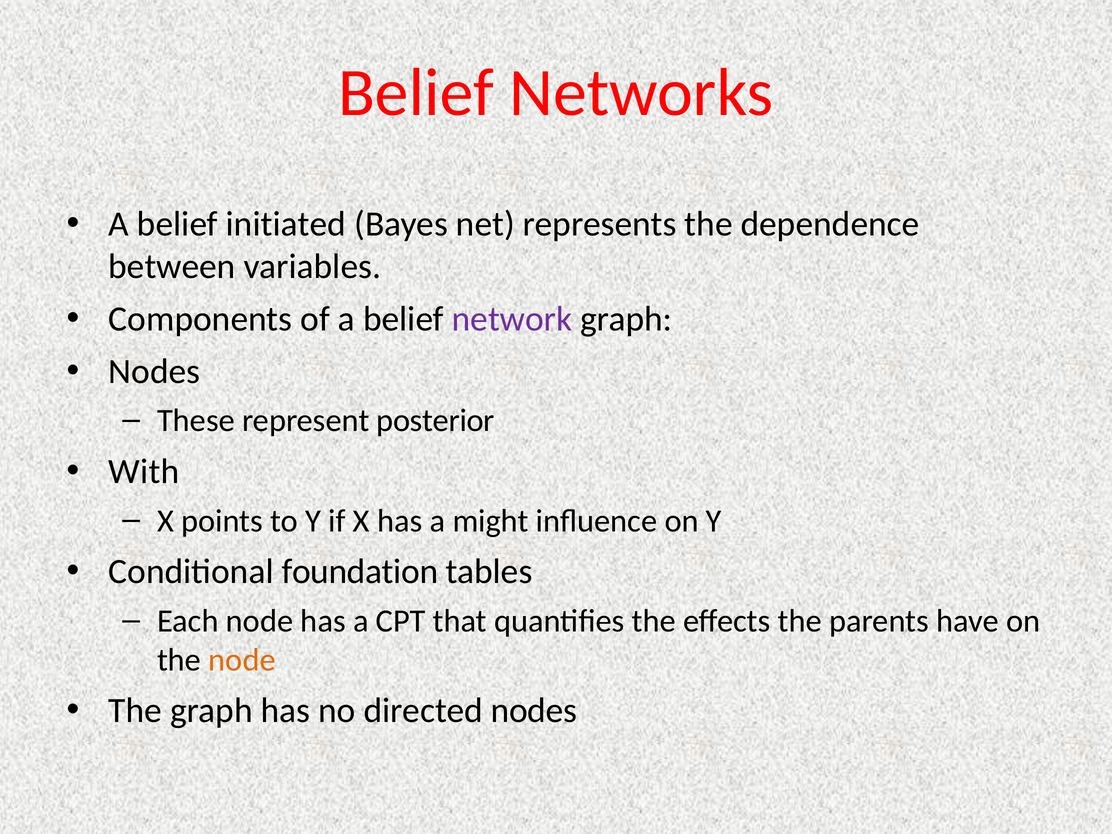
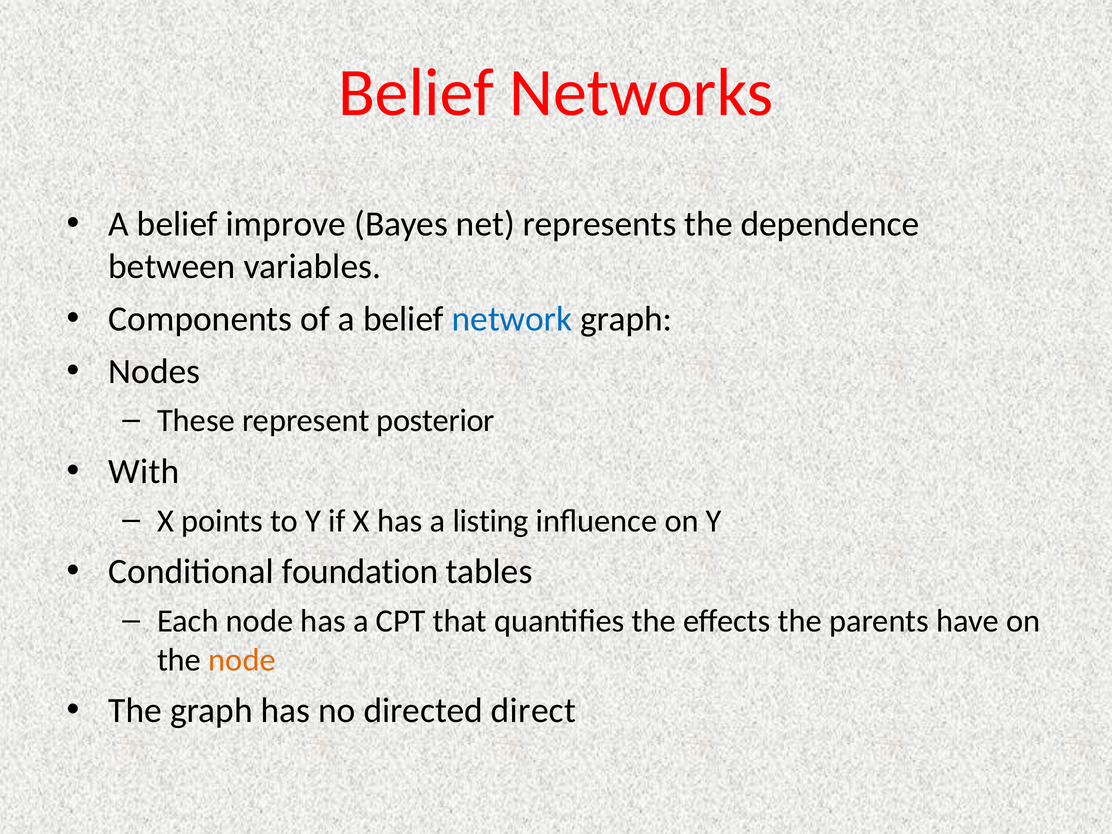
initiated: initiated -> improve (286, 224)
network colour: purple -> blue (512, 319)
might: might -> listing (491, 521)
directed nodes: nodes -> direct (534, 711)
